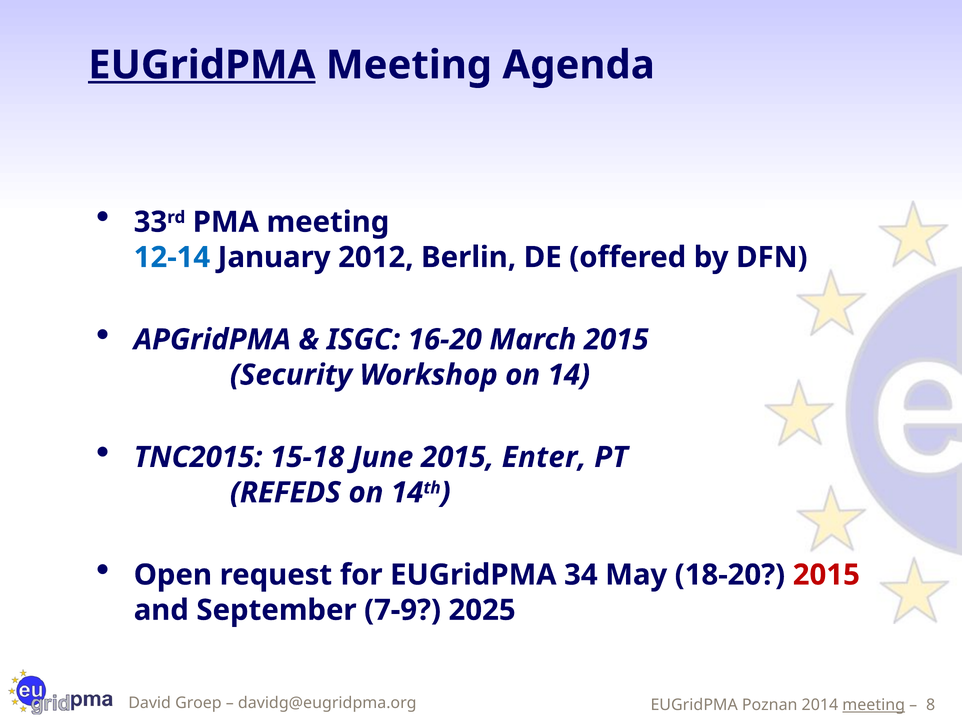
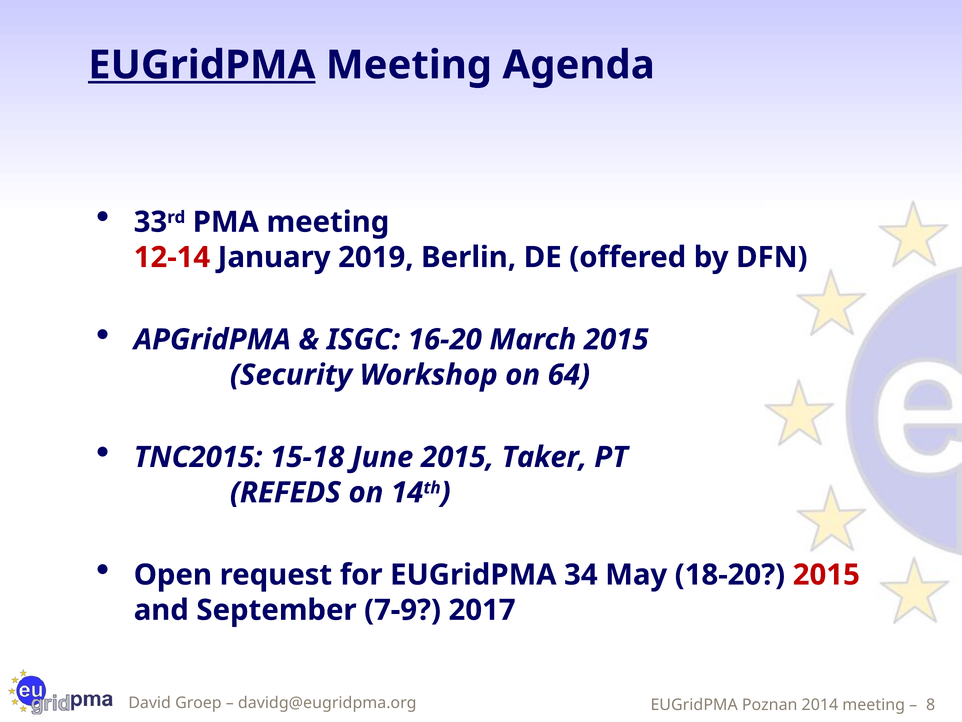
12-14 colour: blue -> red (172, 257)
2012: 2012 -> 2019 (376, 257)
Workshop on 14: 14 -> 64 (569, 375)
Enter: Enter -> Taker (544, 457)
2025: 2025 -> 2017 (482, 610)
meeting underline: present -> none (874, 705)
